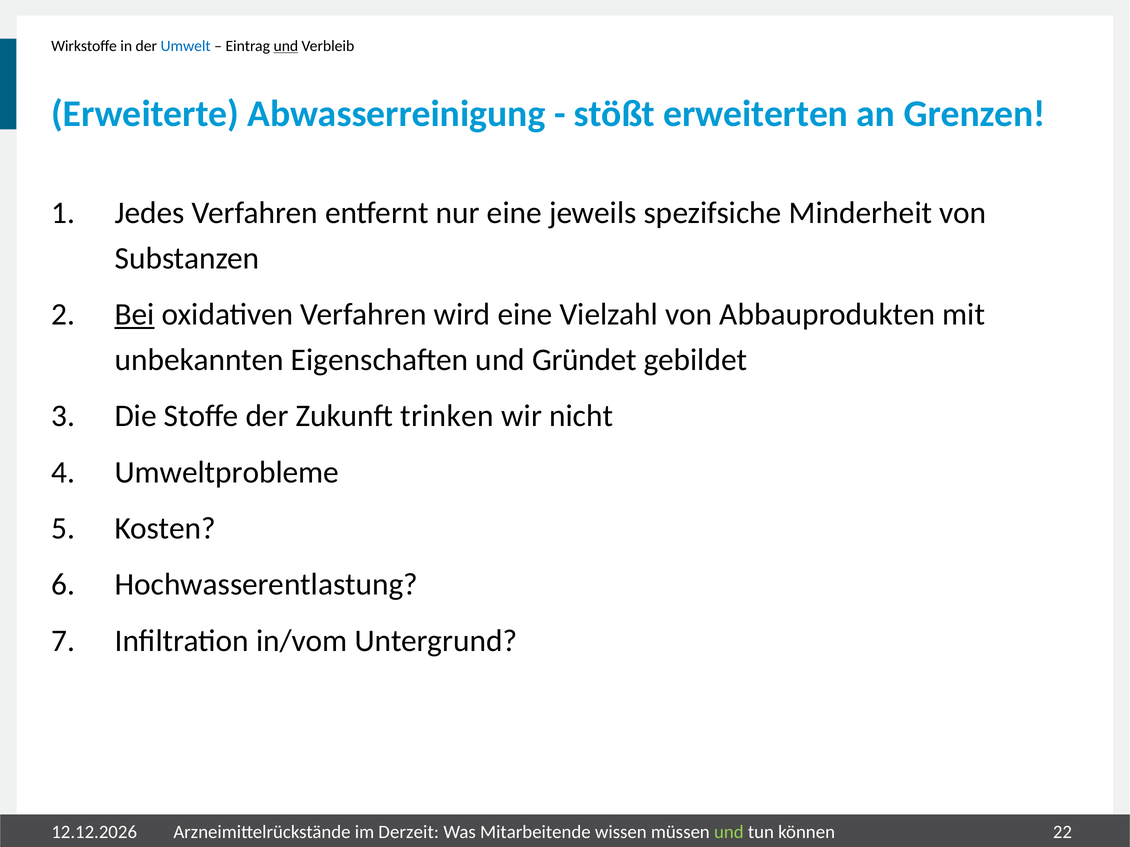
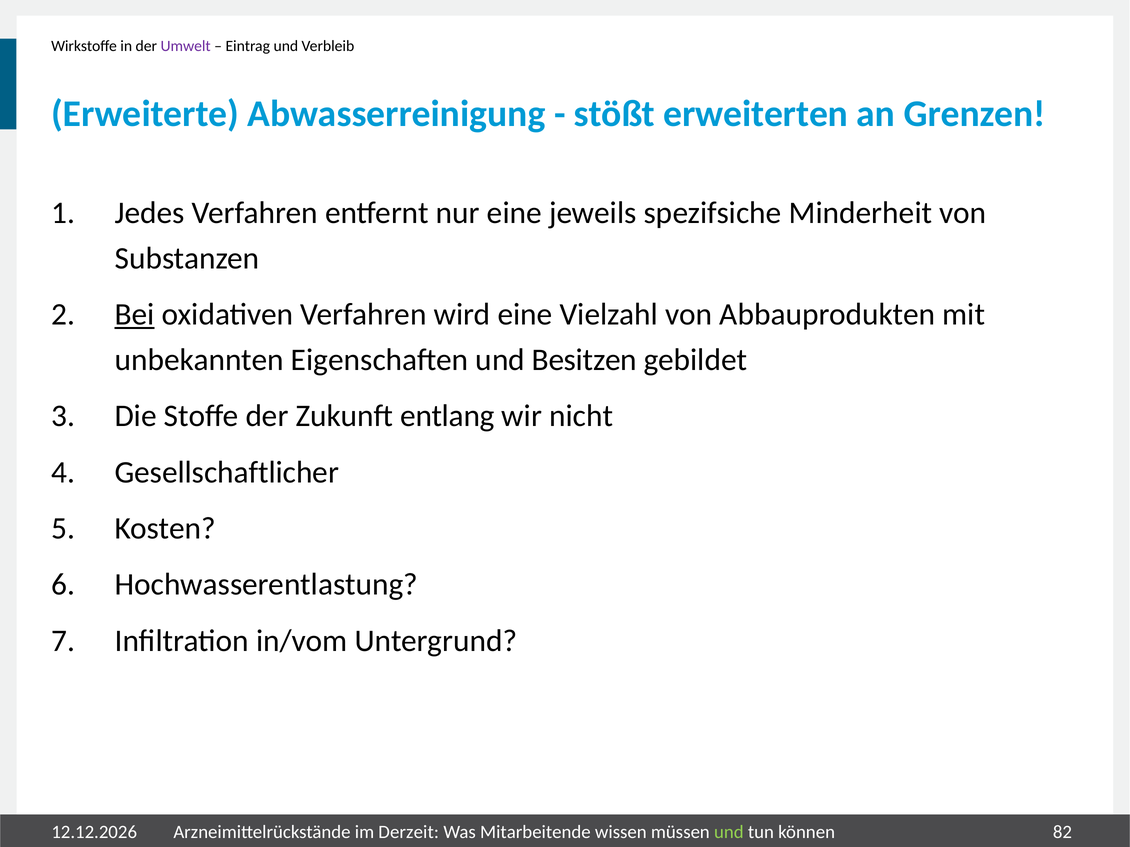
Umwelt colour: blue -> purple (186, 46)
und underline: present -> none (286, 46)
Gründet: Gründet -> Besitzen (584, 360)
trinken: trinken -> entlang (447, 416)
Umweltprobleme: Umweltprobleme -> Gesellschaftlicher (227, 472)
22: 22 -> 82 (1062, 832)
